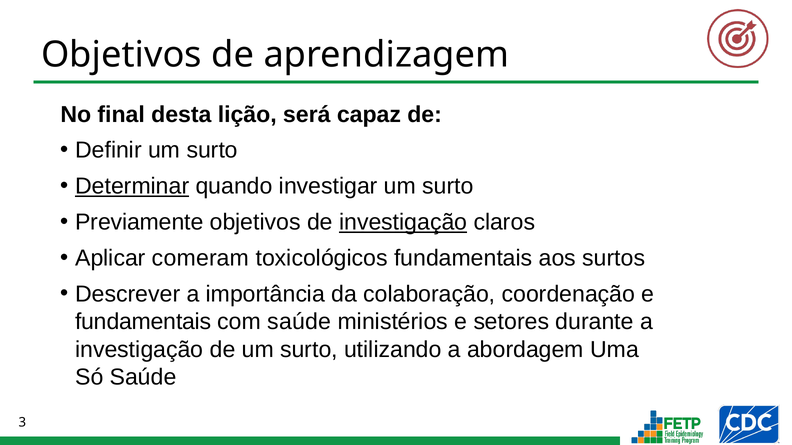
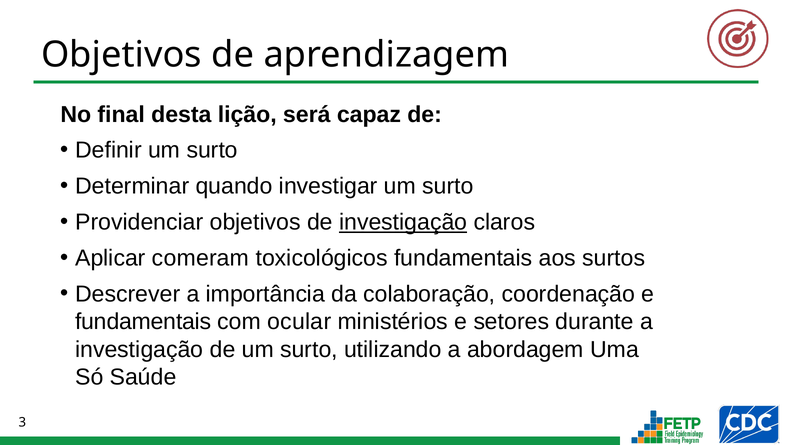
Determinar underline: present -> none (132, 186)
Previamente: Previamente -> Providenciar (139, 222)
com saúde: saúde -> ocular (299, 322)
